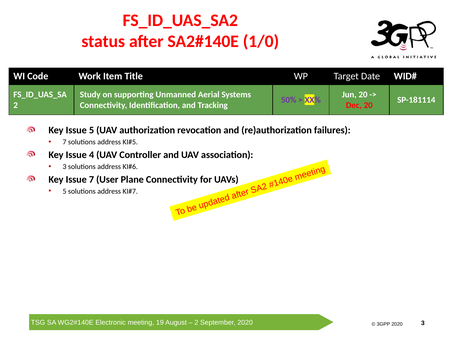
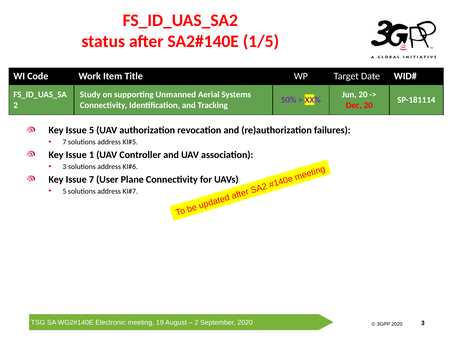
1/0: 1/0 -> 1/5 (261, 41)
Issue 4: 4 -> 1 (92, 155)
